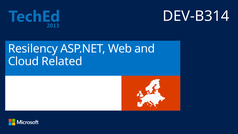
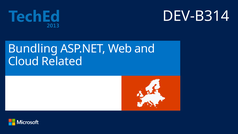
Resilency: Resilency -> Bundling (33, 49)
